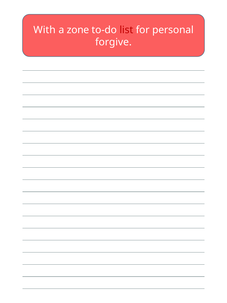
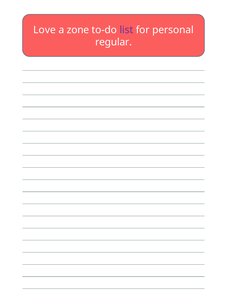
With: With -> Love (45, 30)
list colour: red -> purple (126, 30)
forgive: forgive -> regular (114, 42)
